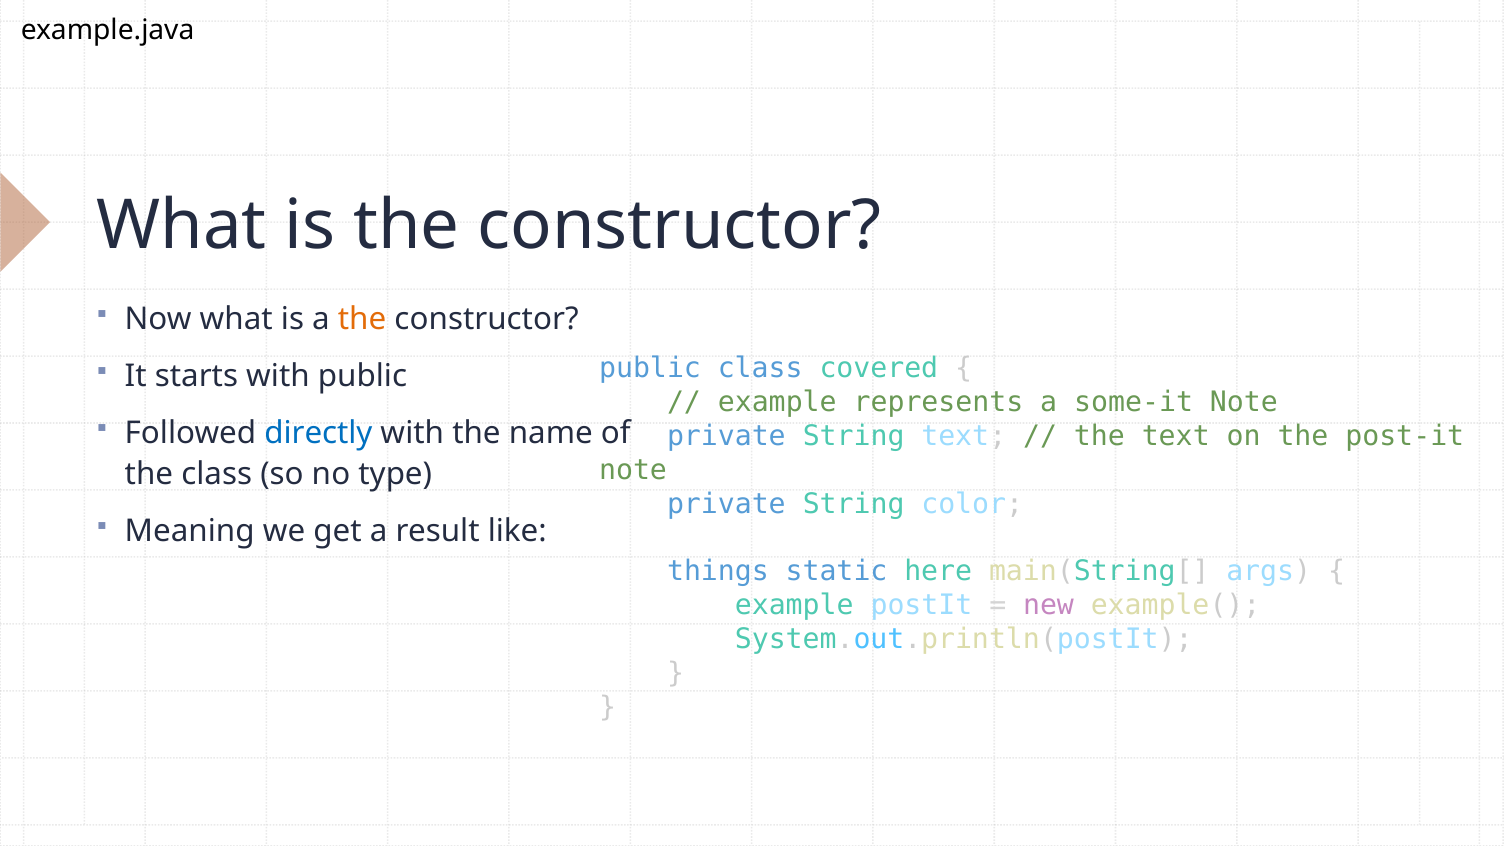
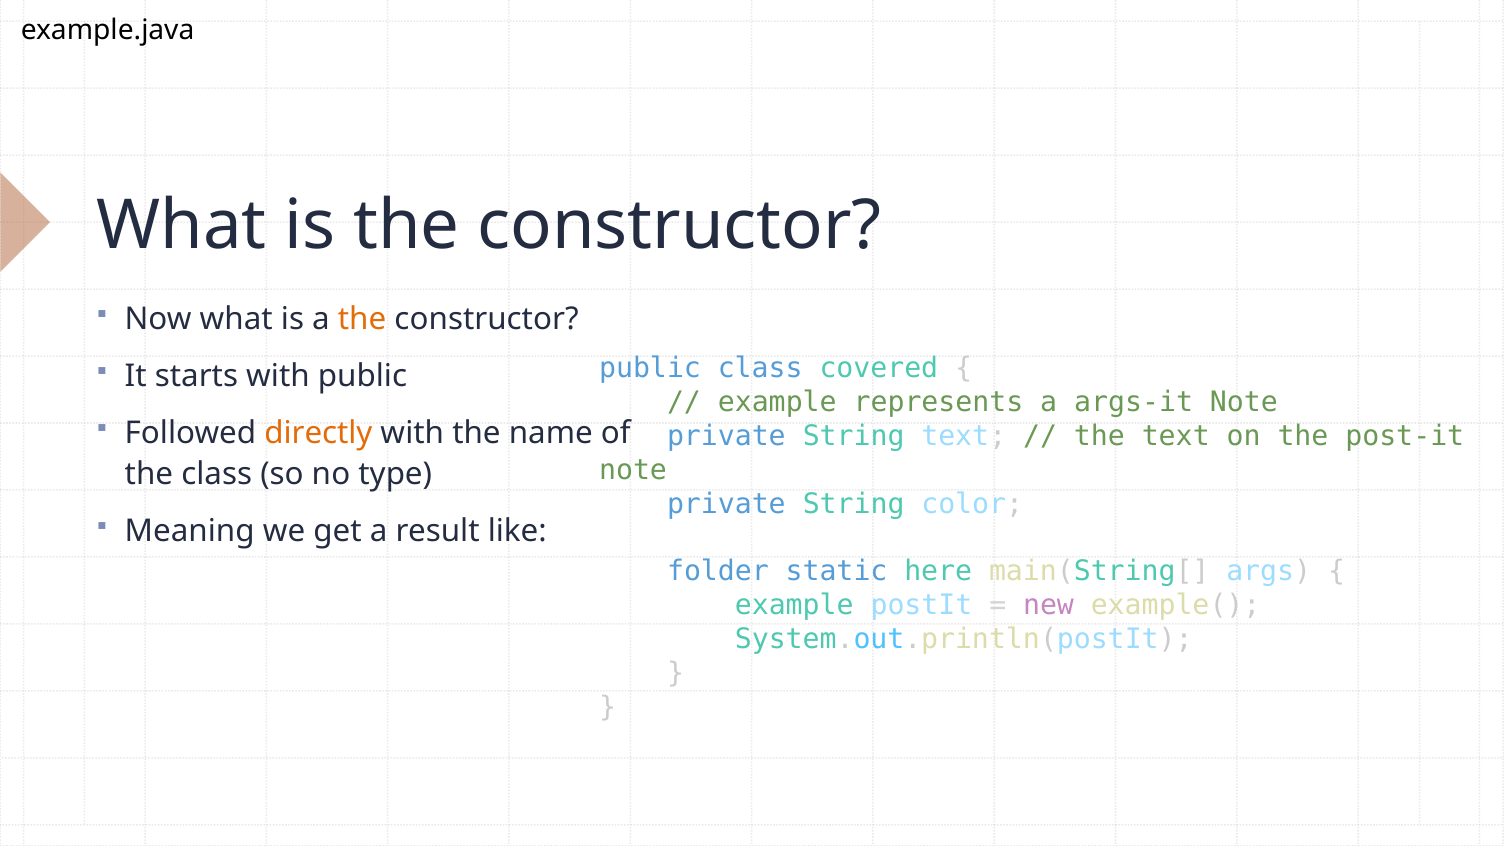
some-it: some-it -> args-it (1134, 402)
directly colour: blue -> orange (318, 433)
things: things -> folder (718, 572)
